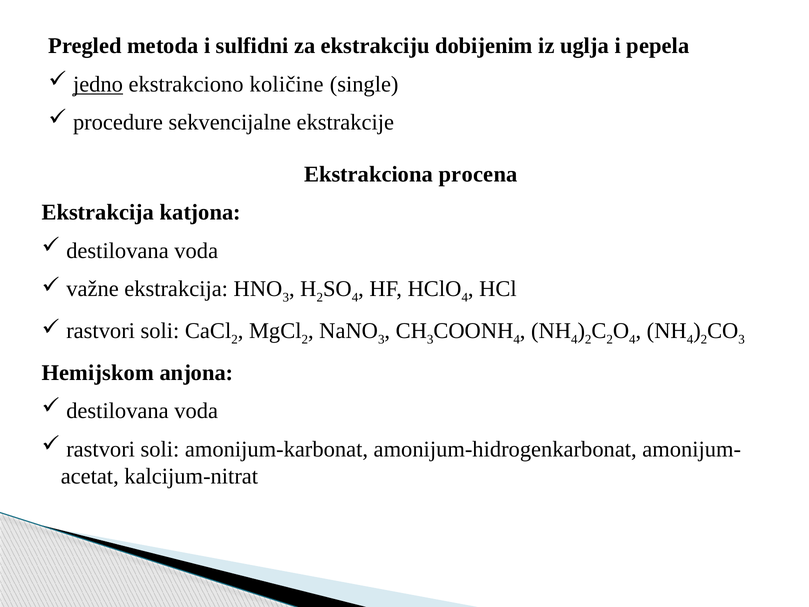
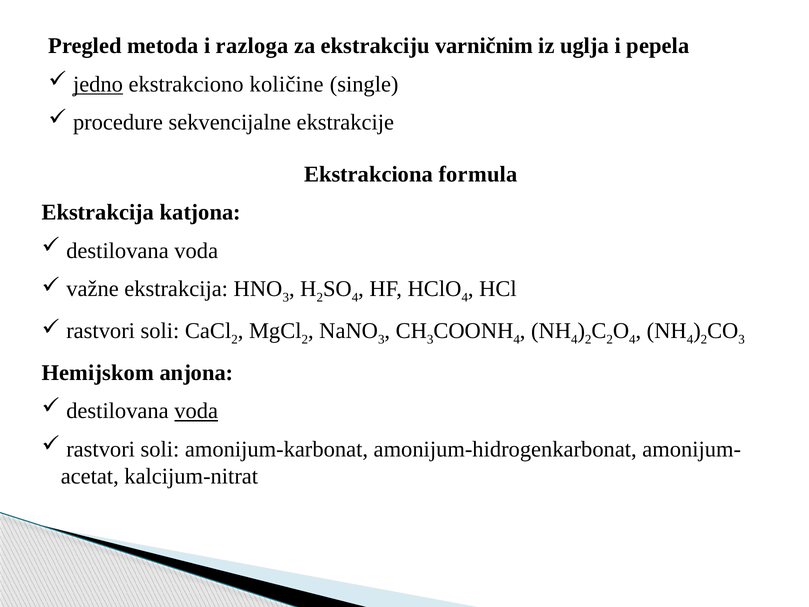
sulfidni: sulfidni -> razloga (252, 46)
dobijenim: dobijenim -> varničnim (484, 46)
procena: procena -> formula (478, 174)
voda underline: none -> present (196, 411)
